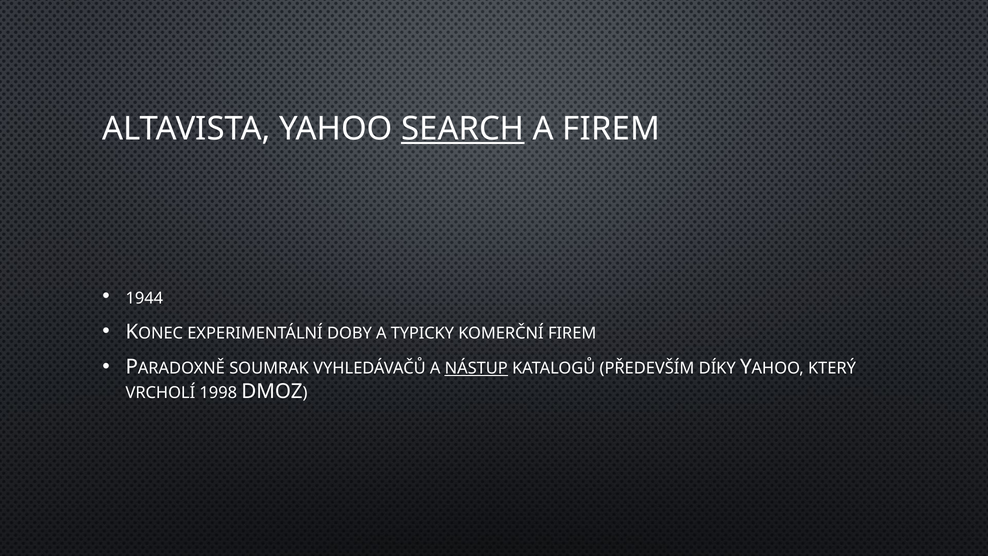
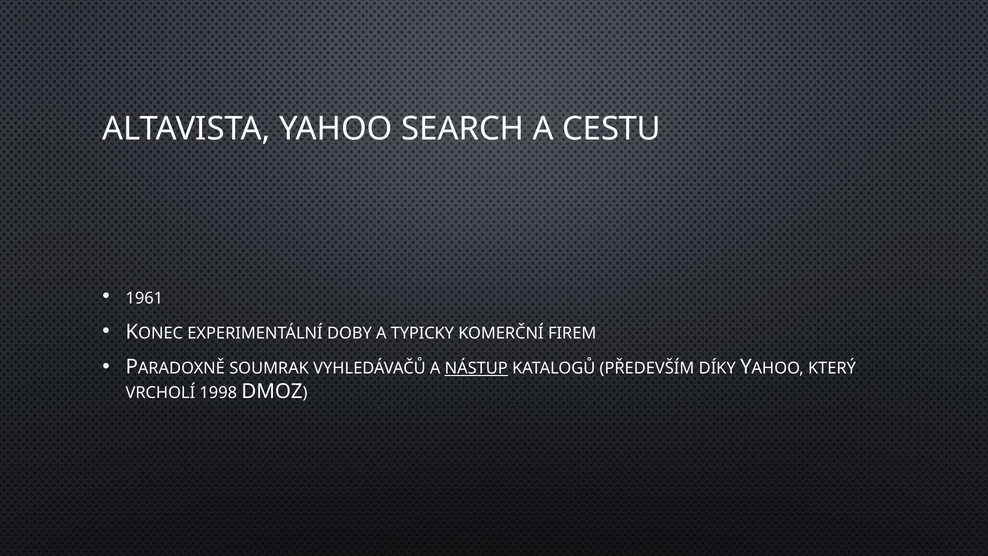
SEARCH underline: present -> none (463, 129)
A FIREM: FIREM -> CESTU (612, 129)
1944: 1944 -> 1961 (144, 298)
